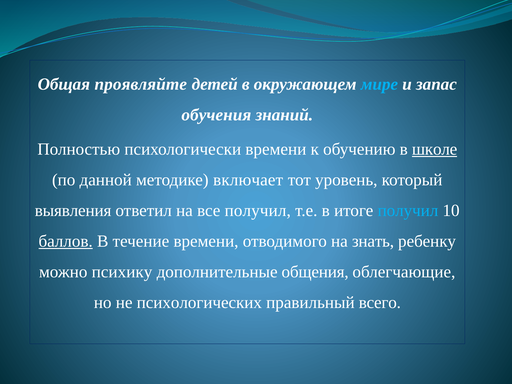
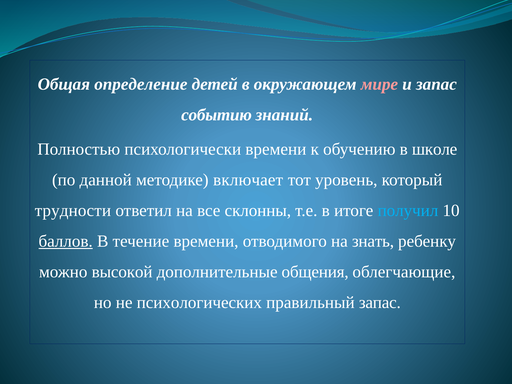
проявляйте: проявляйте -> определение (141, 84)
мире colour: light blue -> pink (379, 84)
обучения: обучения -> событию (217, 115)
школе underline: present -> none (435, 149)
выявления: выявления -> трудности (73, 210)
все получил: получил -> склонны (258, 210)
психику: психику -> высокой (122, 272)
правильный всего: всего -> запас (380, 303)
